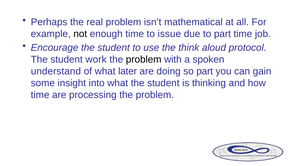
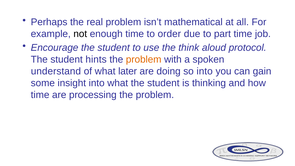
issue: issue -> order (169, 34)
work: work -> hints (96, 60)
problem colour: black -> orange (144, 60)
so part: part -> into (205, 71)
